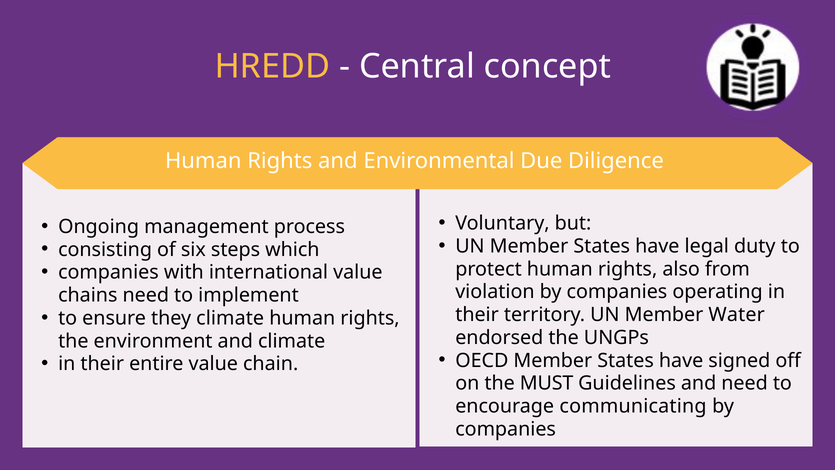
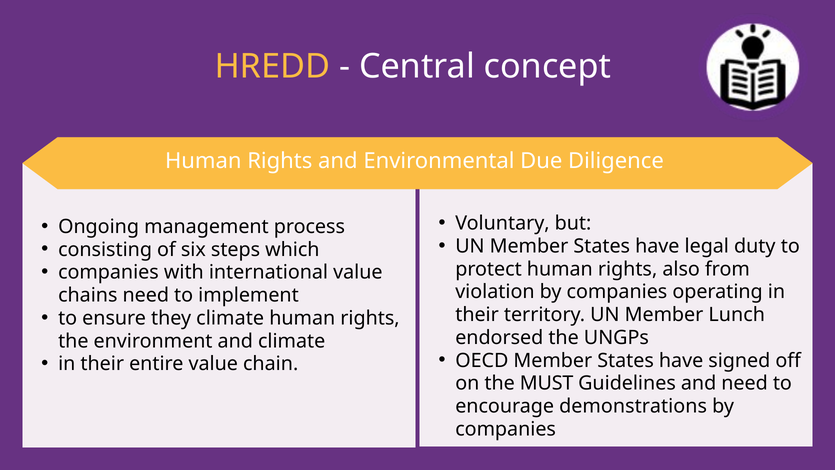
Water: Water -> Lunch (737, 315)
communicating: communicating -> demonstrations (633, 406)
